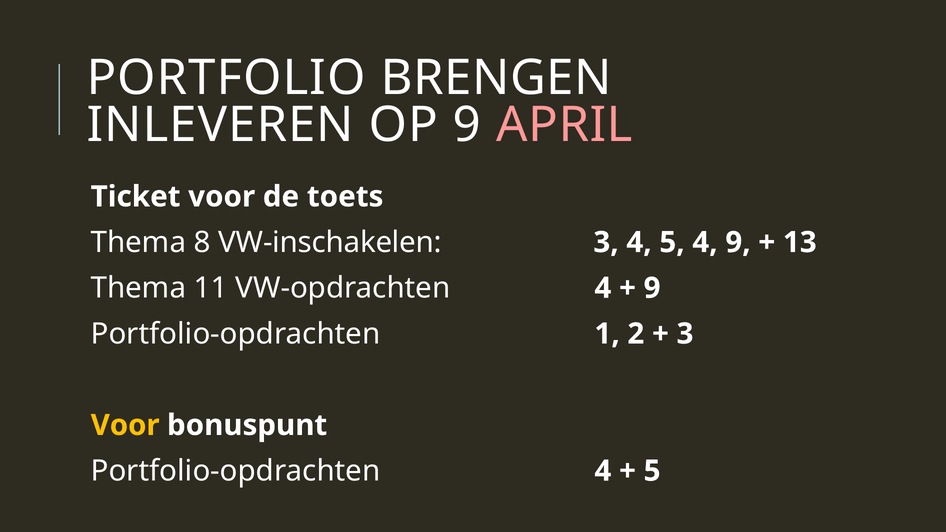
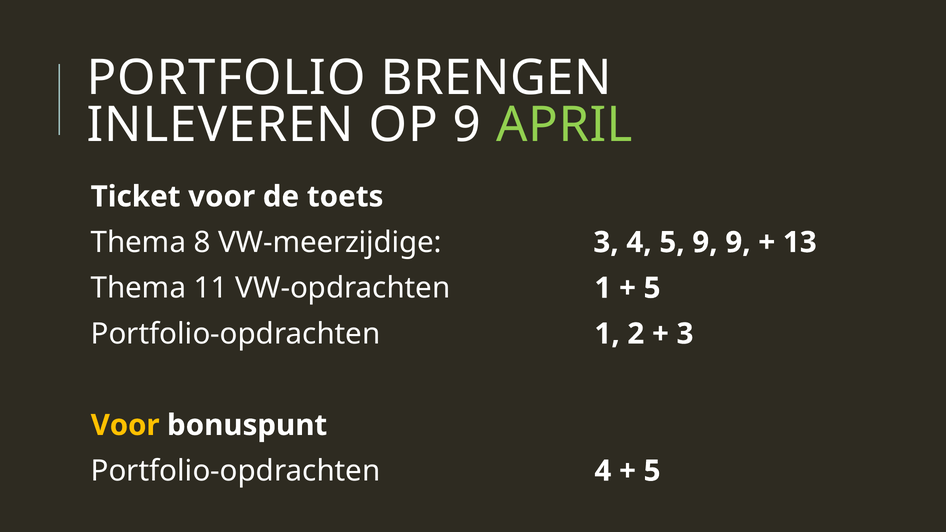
APRIL colour: pink -> light green (564, 125)
VW-inschakelen: VW-inschakelen -> VW-meerzijdige (330, 242)
5 4: 4 -> 9 (705, 242)
VW-opdrachten 4: 4 -> 1 (603, 288)
9: 9 -> 5 (652, 288)
